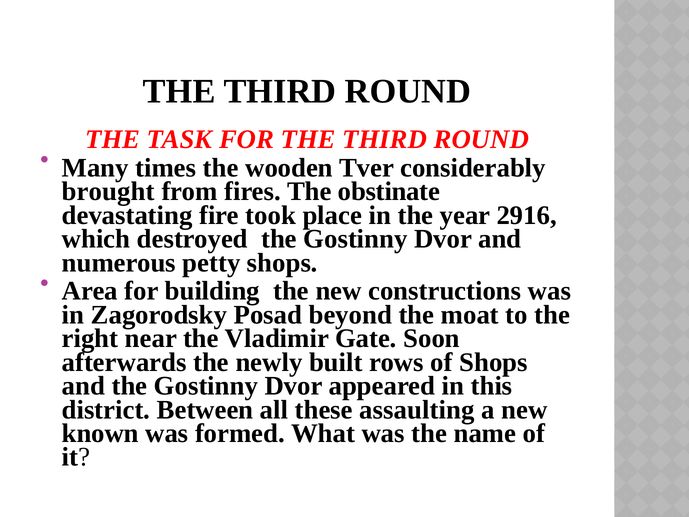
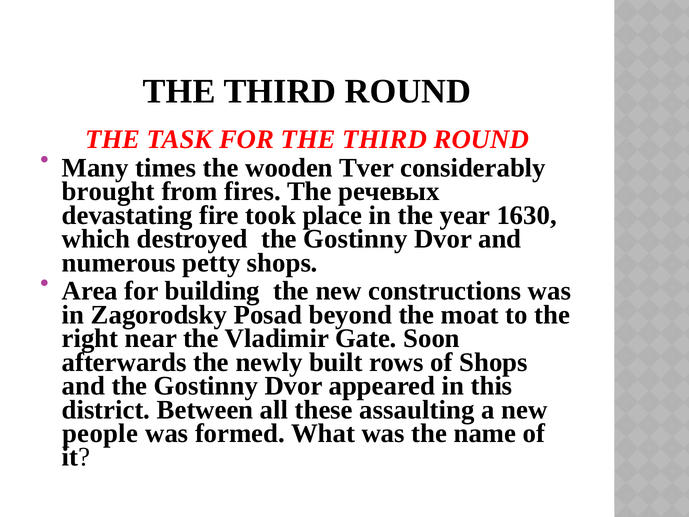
obstinate: obstinate -> речевых (389, 192)
2916: 2916 -> 1630 (527, 215)
known: known -> people (100, 433)
